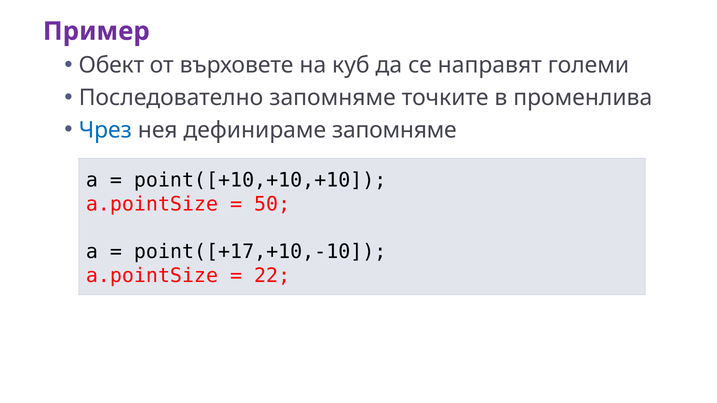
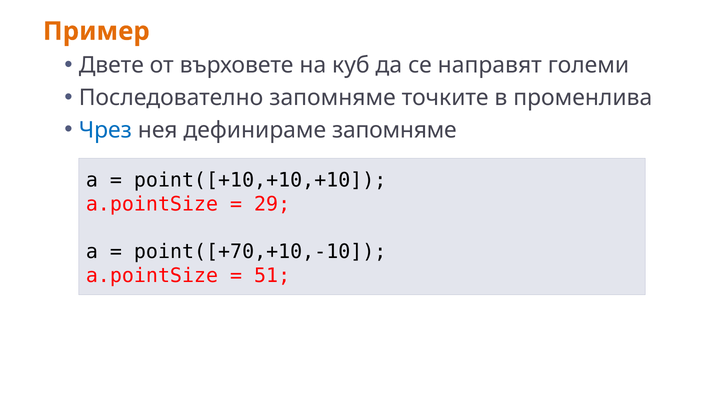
Пример colour: purple -> orange (96, 31)
Обект: Обект -> Двете (111, 65)
50: 50 -> 29 (272, 204)
point([+17,+10,-10: point([+17,+10,-10 -> point([+70,+10,-10 (260, 252)
22: 22 -> 51 (272, 276)
